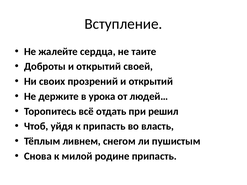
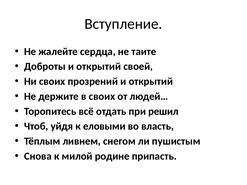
в урока: урока -> своих (102, 96)
к припасть: припасть -> еловыми (104, 126)
